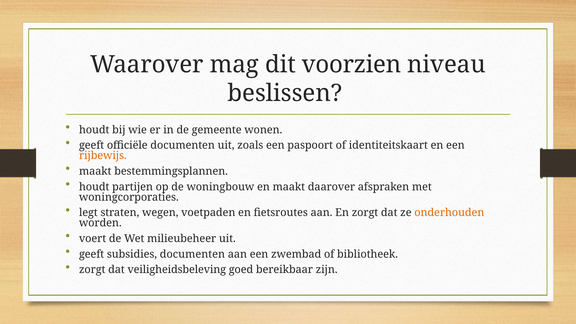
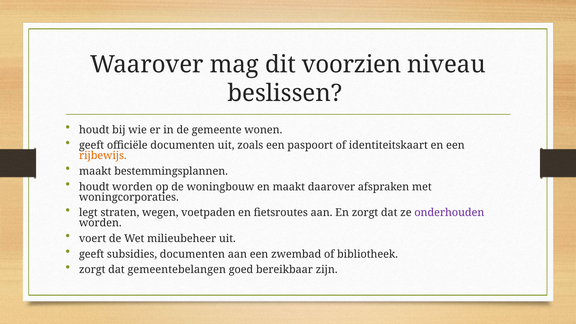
houdt partijen: partijen -> worden (132, 187)
onderhouden colour: orange -> purple (449, 213)
veiligheidsbeleving: veiligheidsbeleving -> gemeentebelangen (177, 270)
